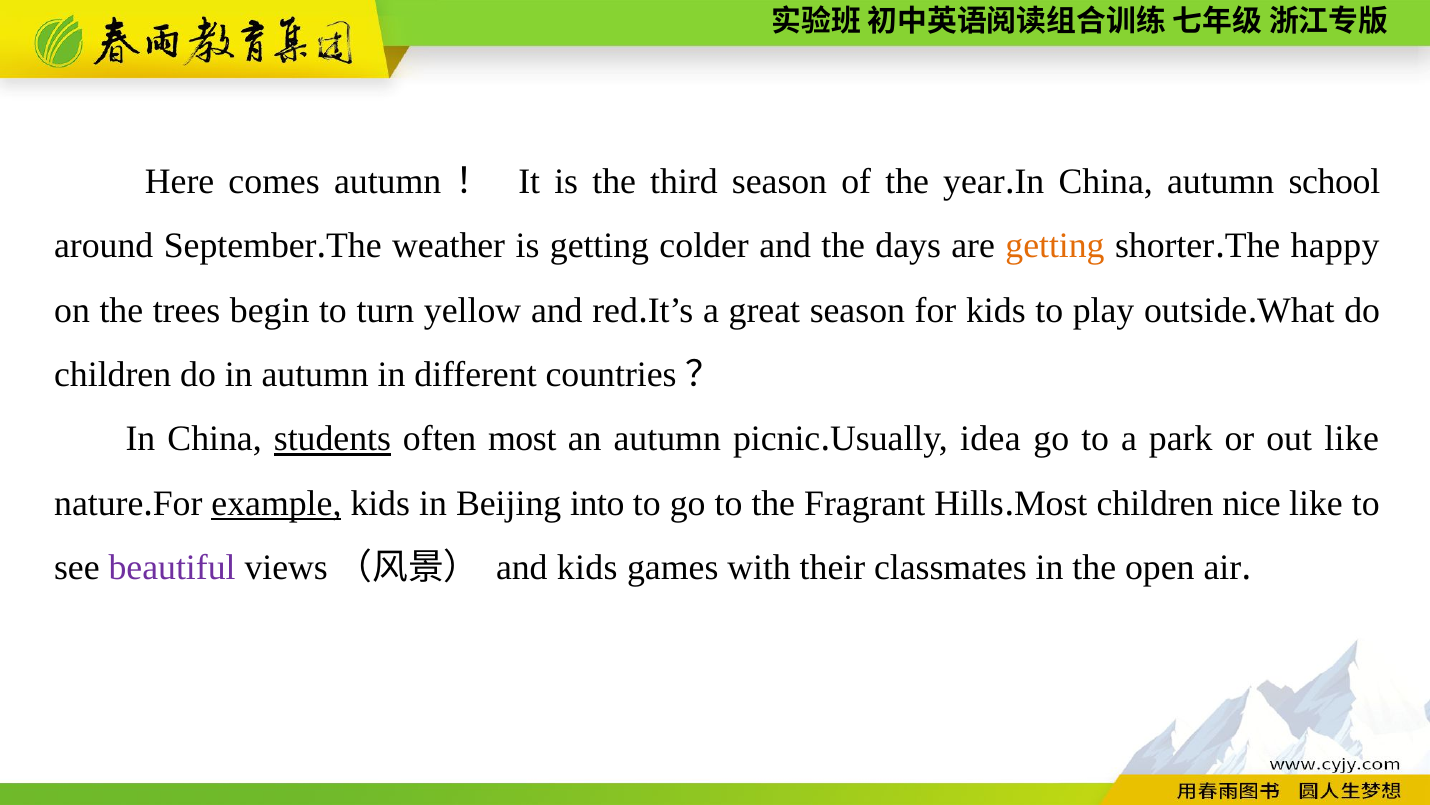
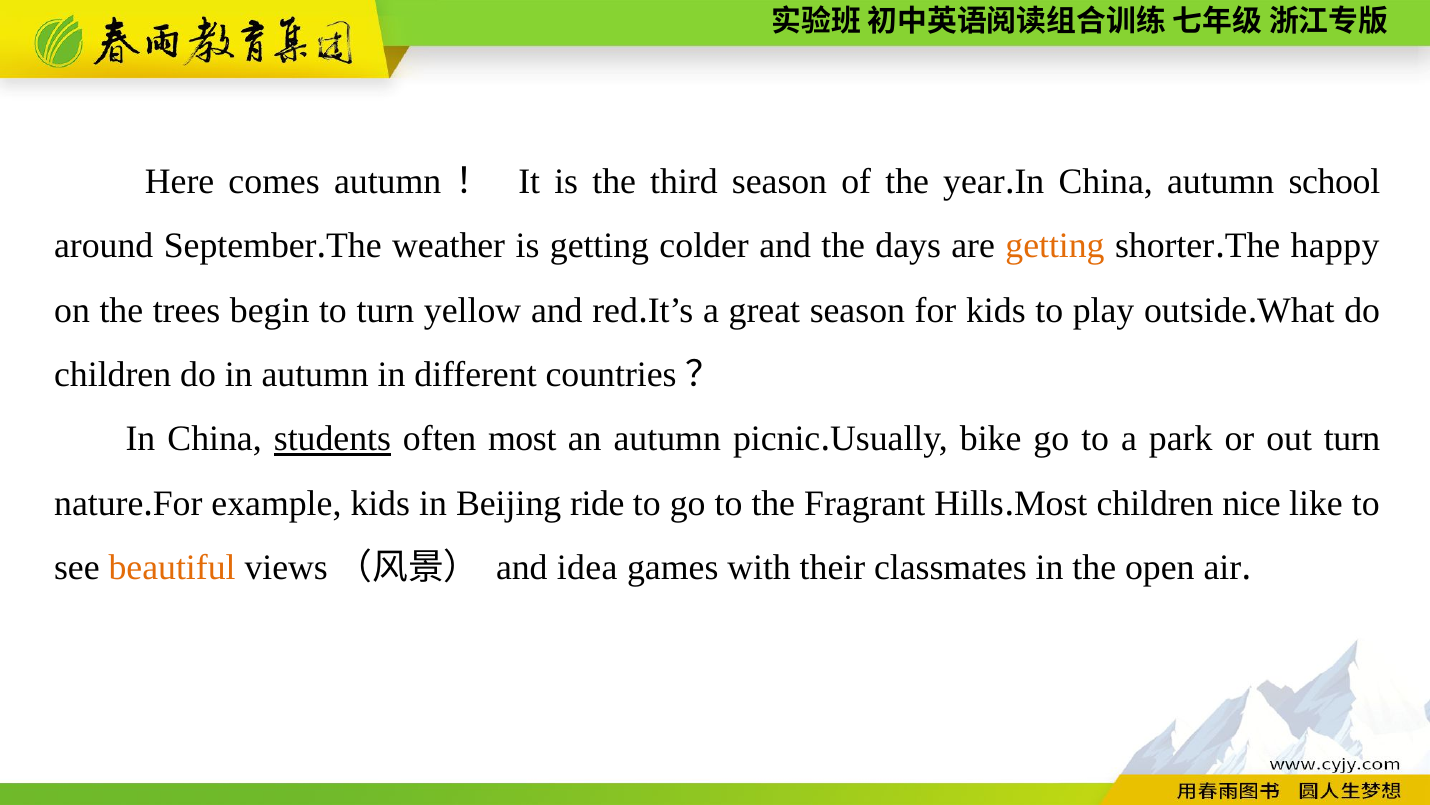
idea: idea -> bike (991, 439)
out like: like -> turn (1352, 439)
example underline: present -> none (276, 503)
into: into -> ride (597, 503)
beautiful colour: purple -> orange (172, 568)
and kids: kids -> idea (587, 568)
